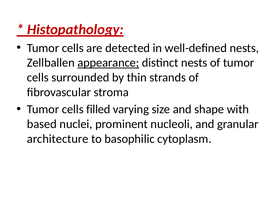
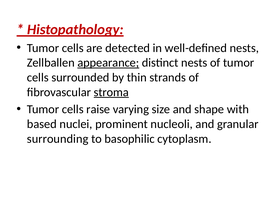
stroma underline: none -> present (111, 92)
filled: filled -> raise (98, 109)
architecture: architecture -> surrounding (58, 139)
